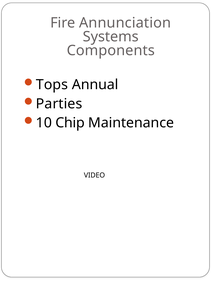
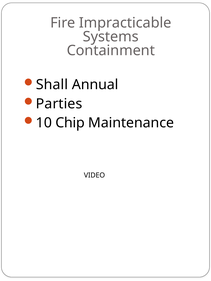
Annunciation: Annunciation -> Impracticable (125, 23)
Components: Components -> Containment (111, 51)
Tops: Tops -> Shall (52, 85)
